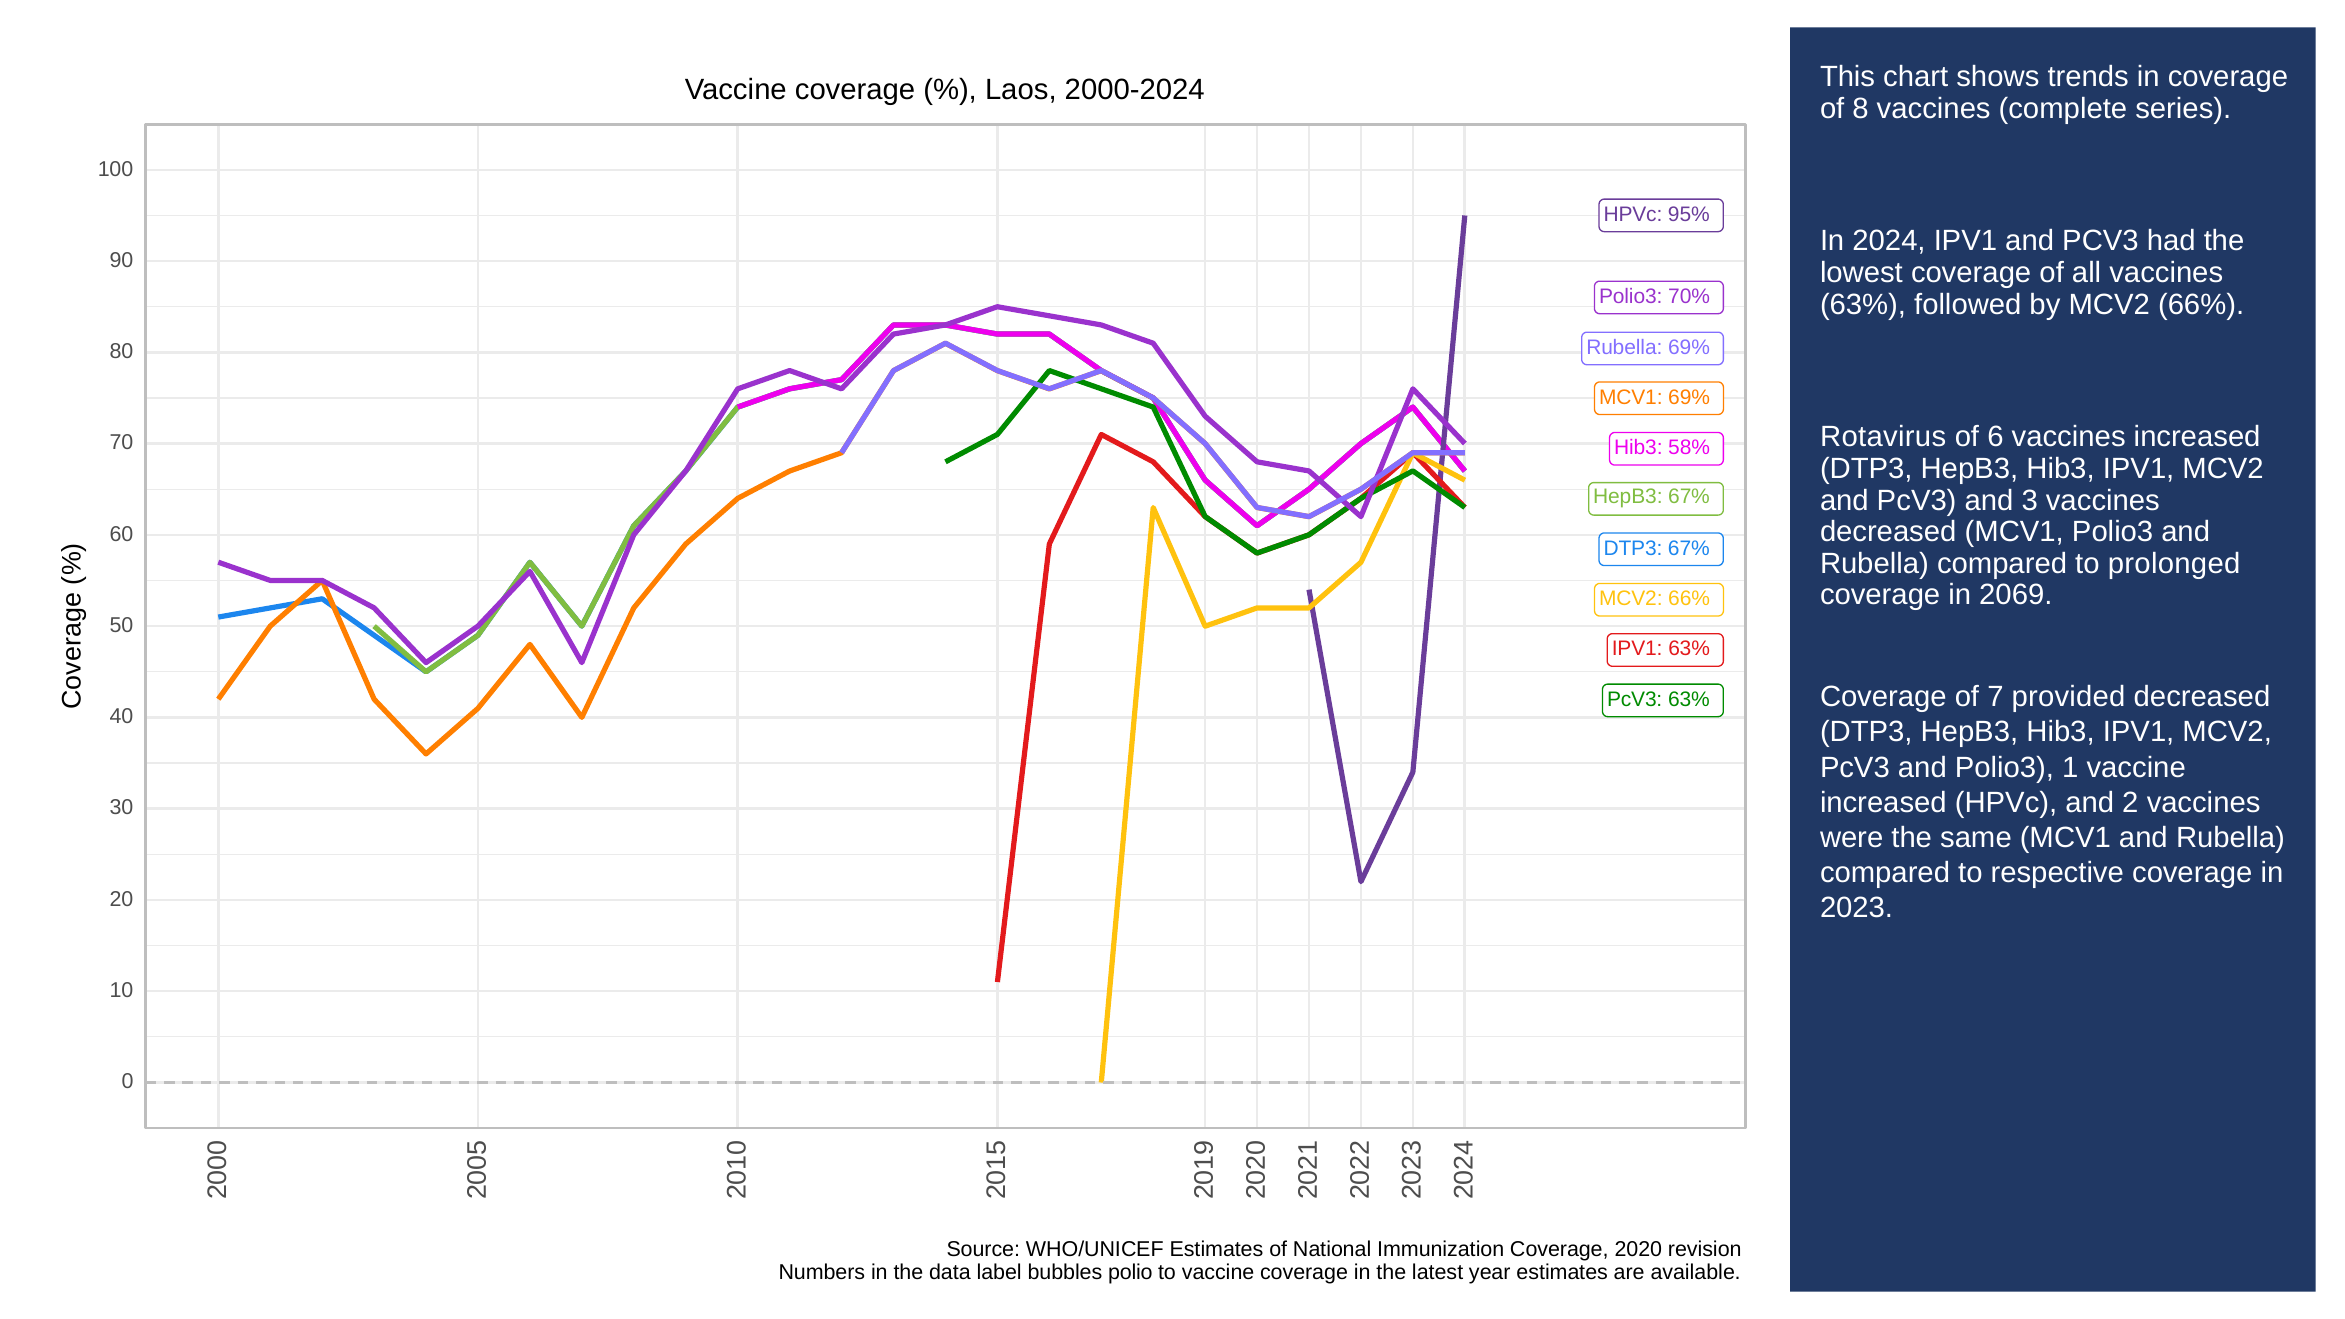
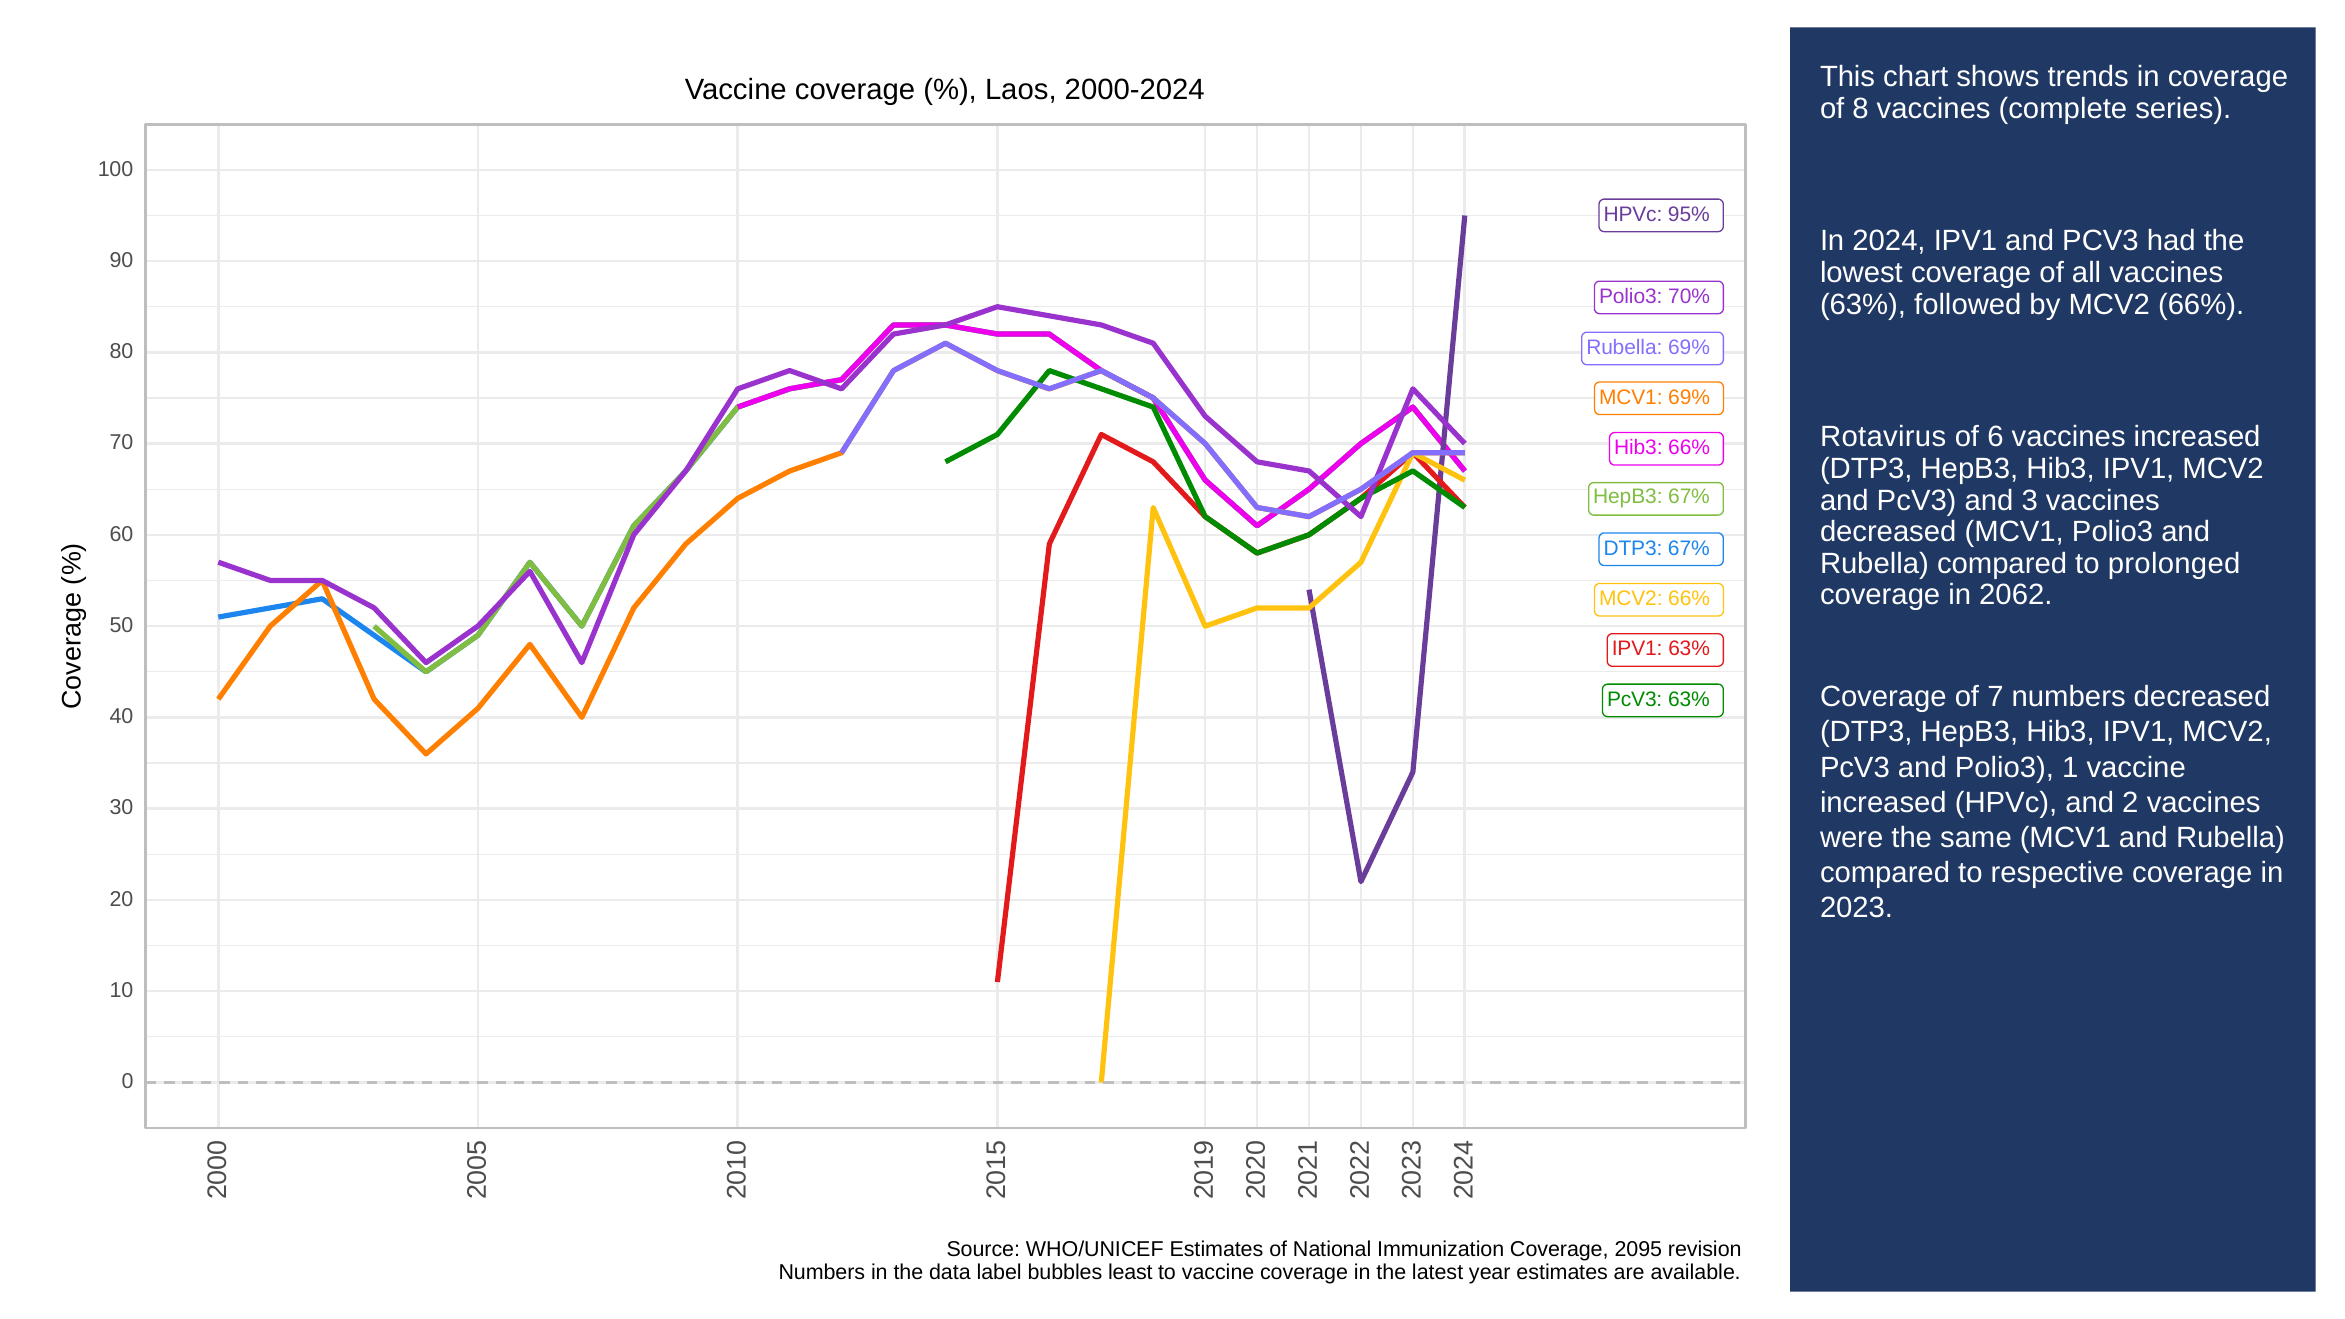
Hib3 58%: 58% -> 66% (1689, 448)
2069: 2069 -> 2062 (2016, 595)
7 provided: provided -> numbers (2069, 697)
2020: 2020 -> 2095 (1638, 1250)
polio: polio -> least (1130, 1273)
